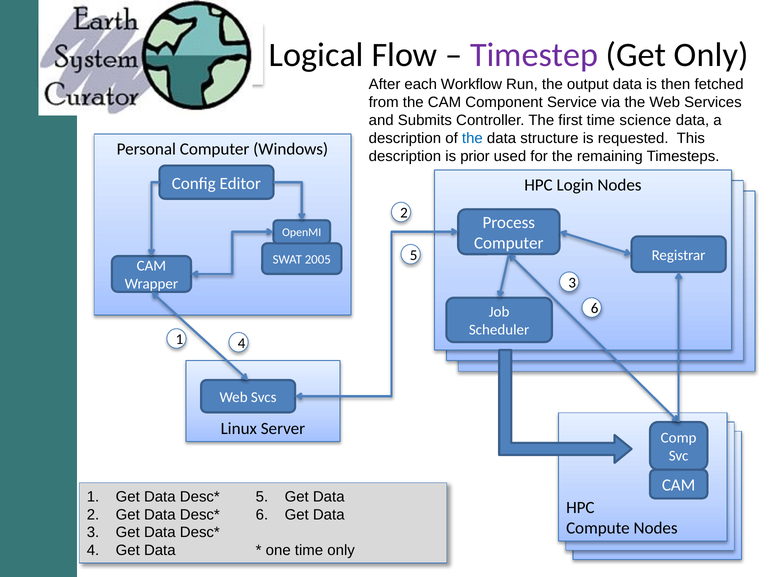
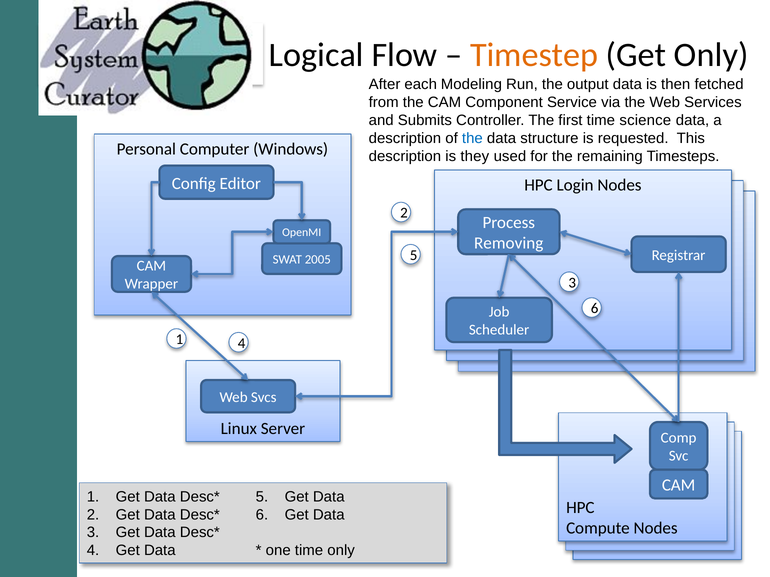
Timestep colour: purple -> orange (534, 55)
Workflow: Workflow -> Modeling (471, 84)
prior: prior -> they (475, 156)
Computer: Computer -> Removing (509, 243)
